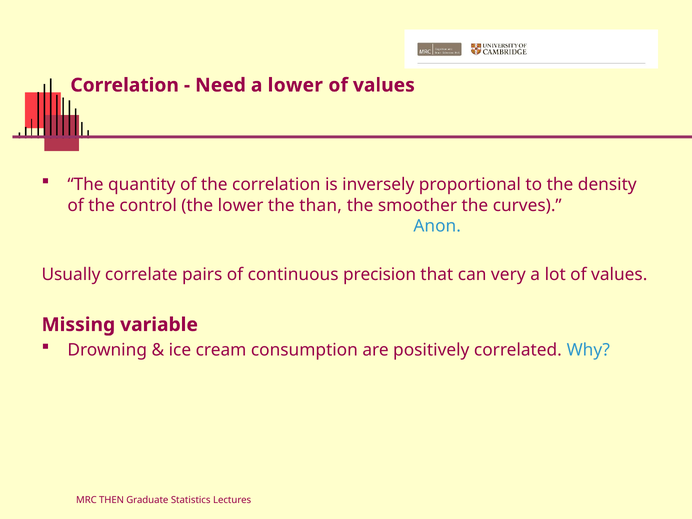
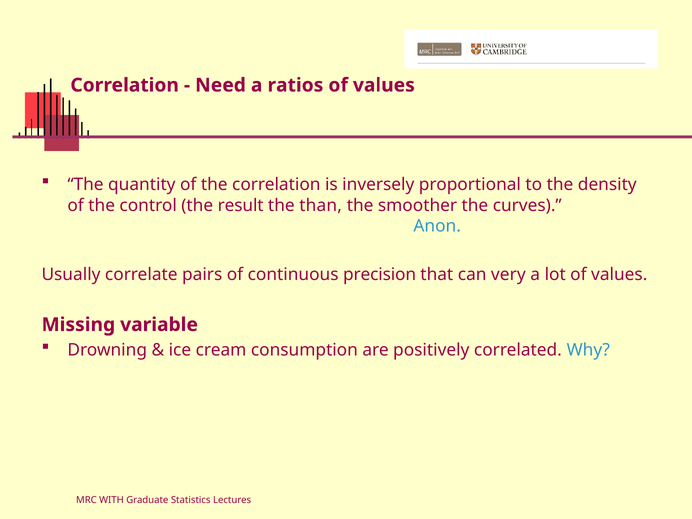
a lower: lower -> ratios (295, 85)
the lower: lower -> result (241, 205)
THEN: THEN -> WITH (111, 500)
